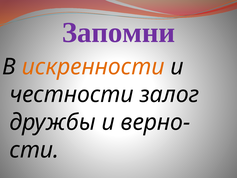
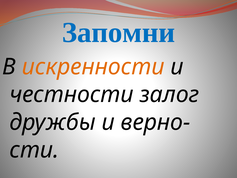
Запомни colour: purple -> blue (119, 33)
